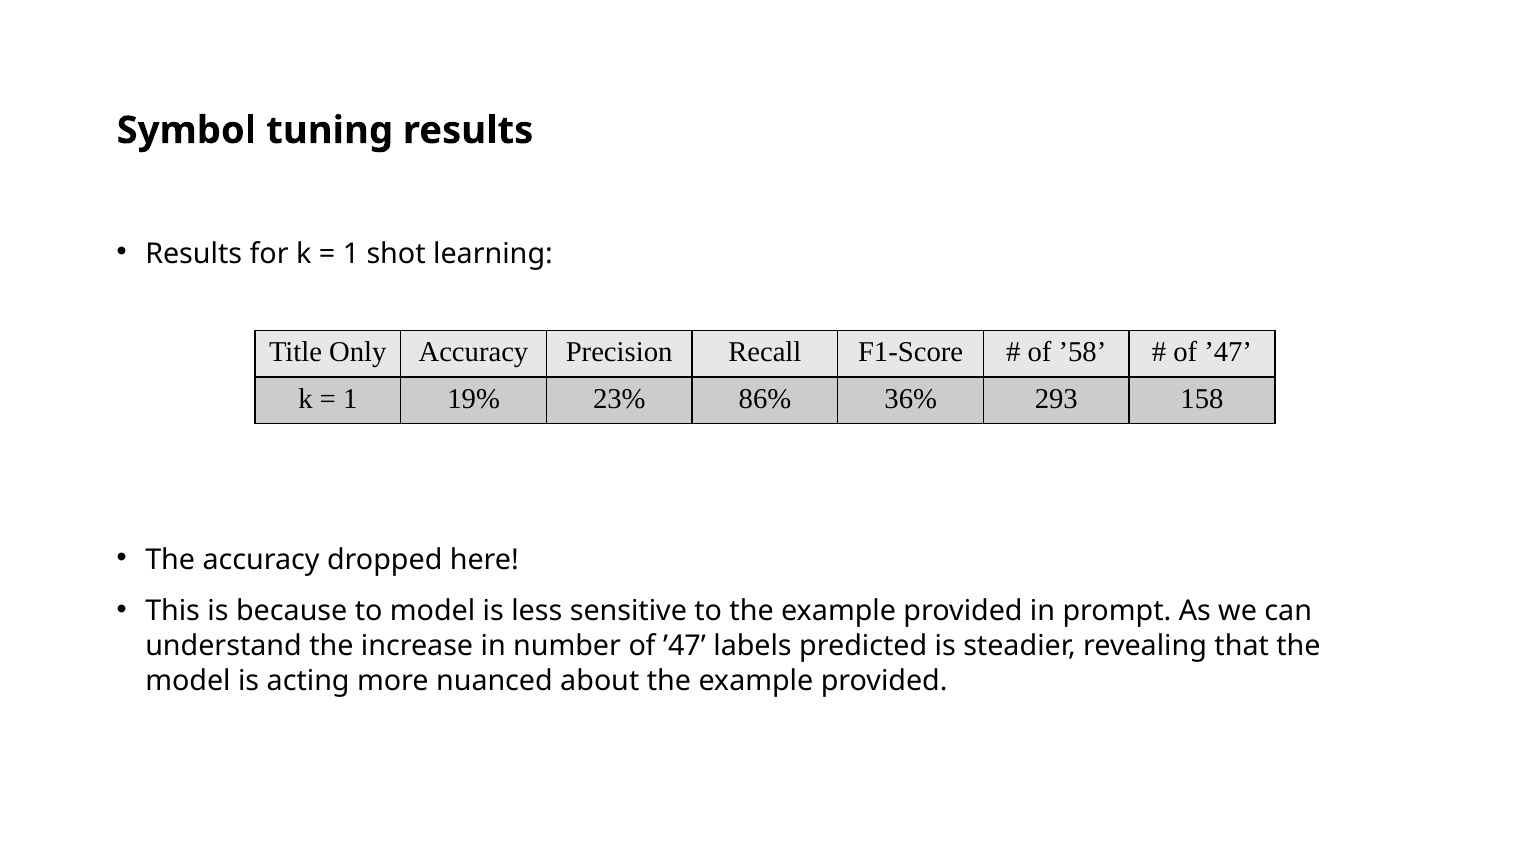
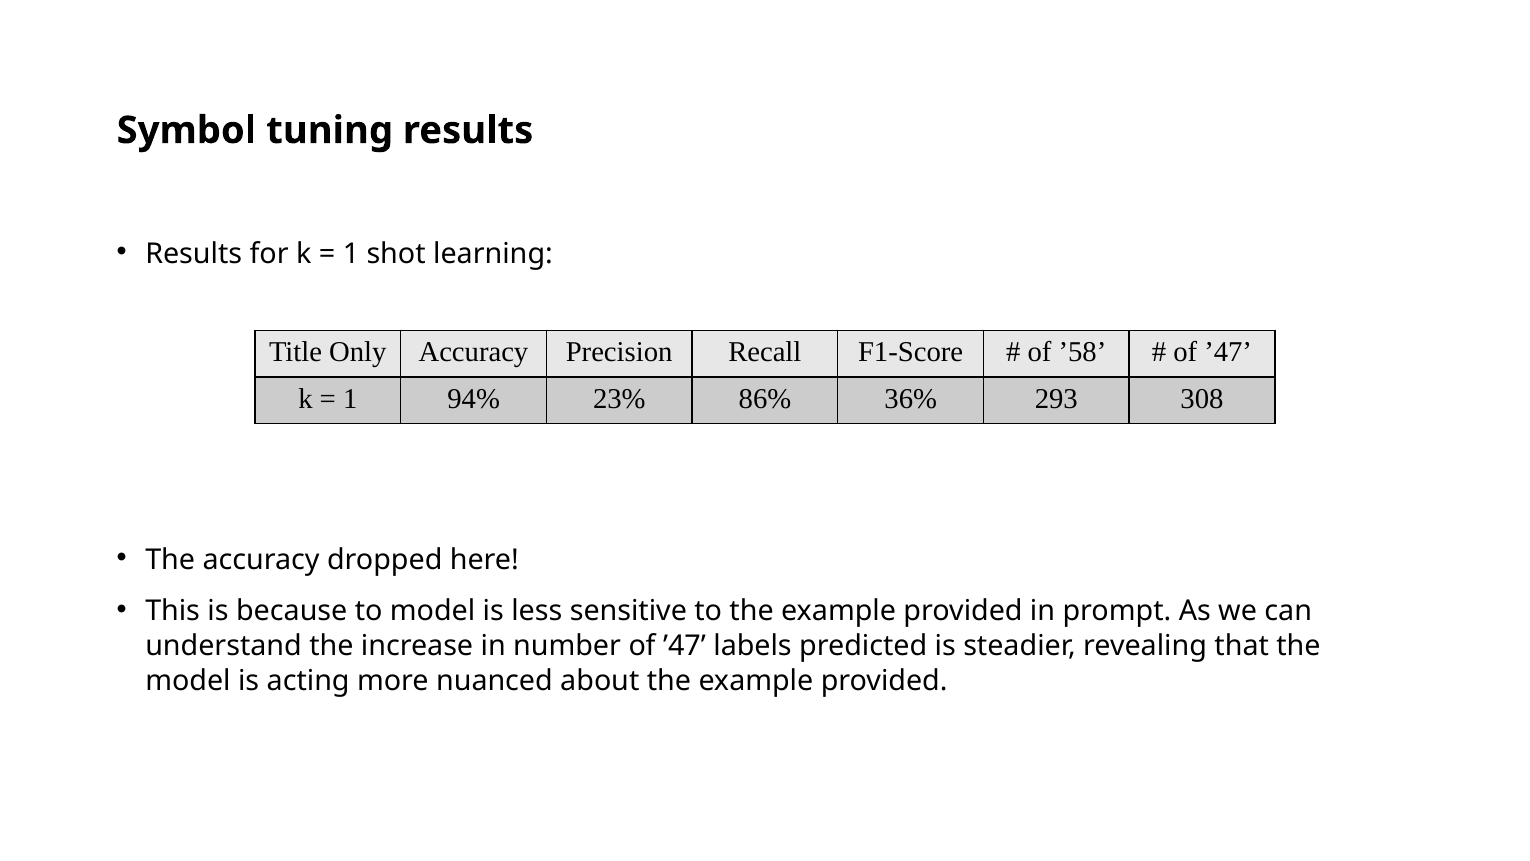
19%: 19% -> 94% (474, 399)
158: 158 -> 308 (1202, 399)
